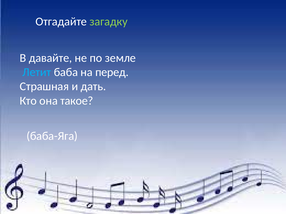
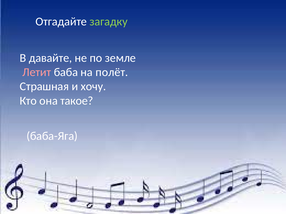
Летит colour: light blue -> pink (37, 72)
перед: перед -> полёт (112, 72)
дать: дать -> хочу (93, 87)
